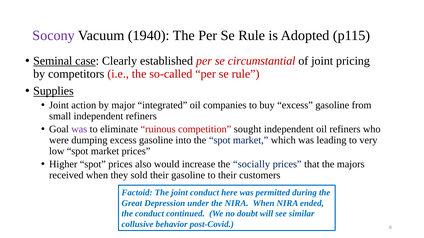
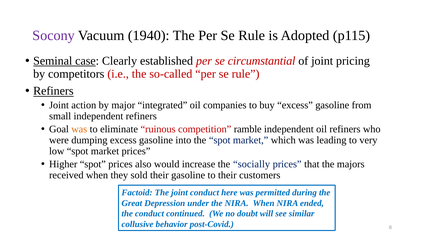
Supplies: Supplies -> Refiners (53, 91)
was colour: purple -> orange (79, 130)
sought: sought -> ramble (248, 130)
